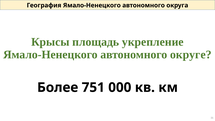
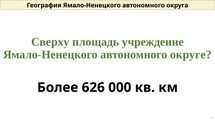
Крысы: Крысы -> Сверху (50, 42)
укрепление: укрепление -> учреждение (153, 42)
751: 751 -> 626 (93, 87)
